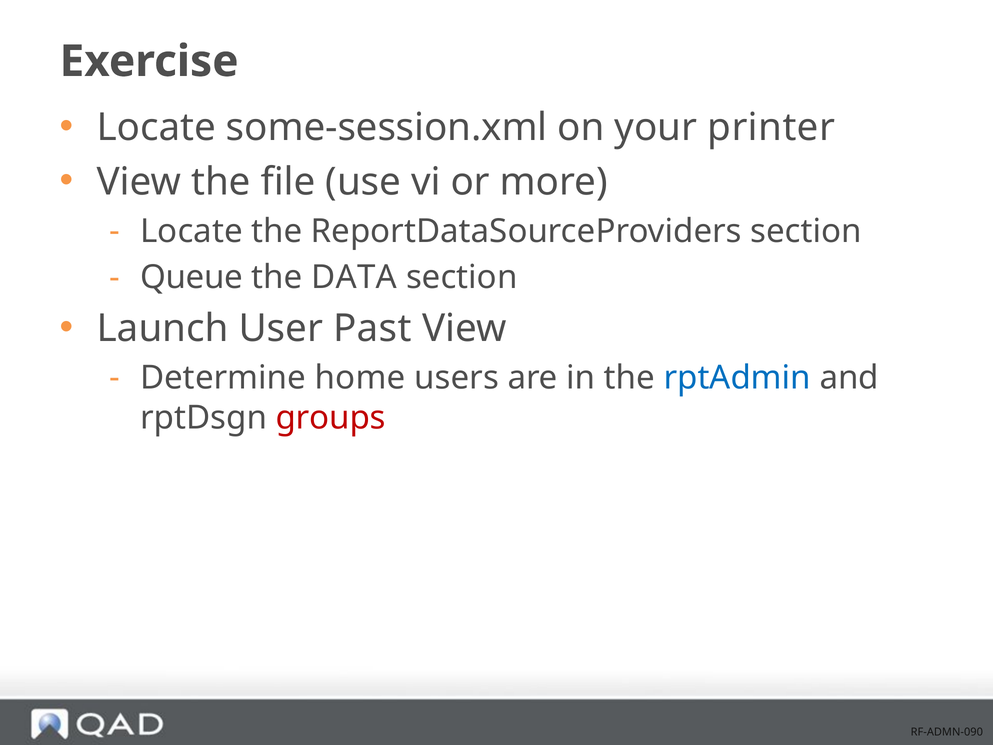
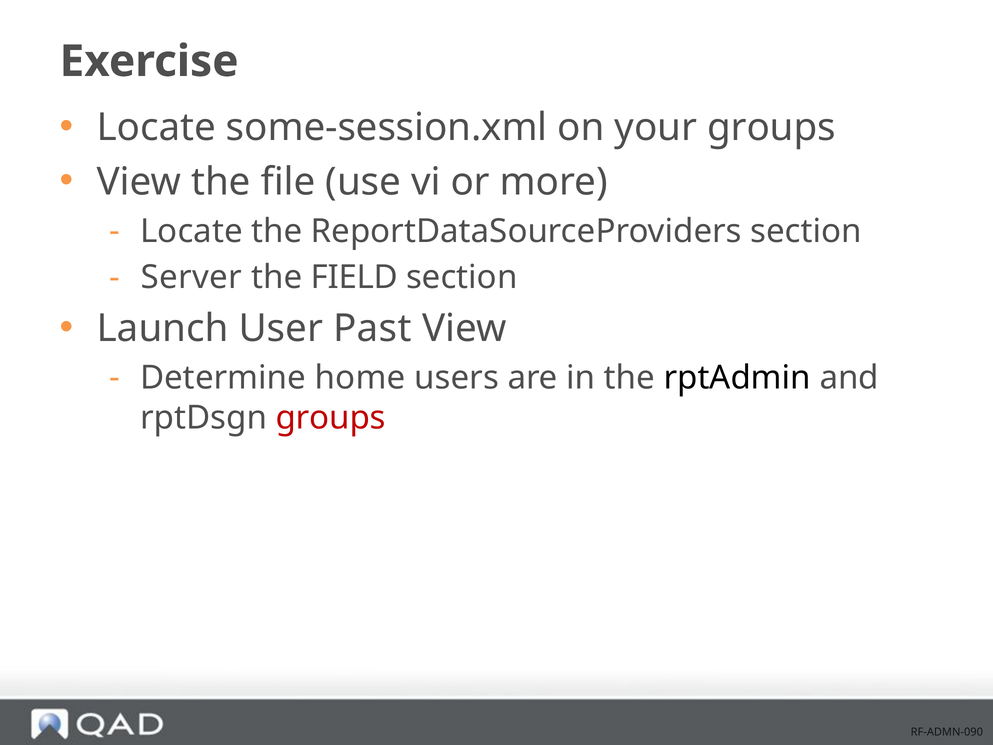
your printer: printer -> groups (771, 128)
Queue: Queue -> Server (191, 277)
DATA: DATA -> FIELD (354, 277)
rptAdmin colour: blue -> black (737, 378)
